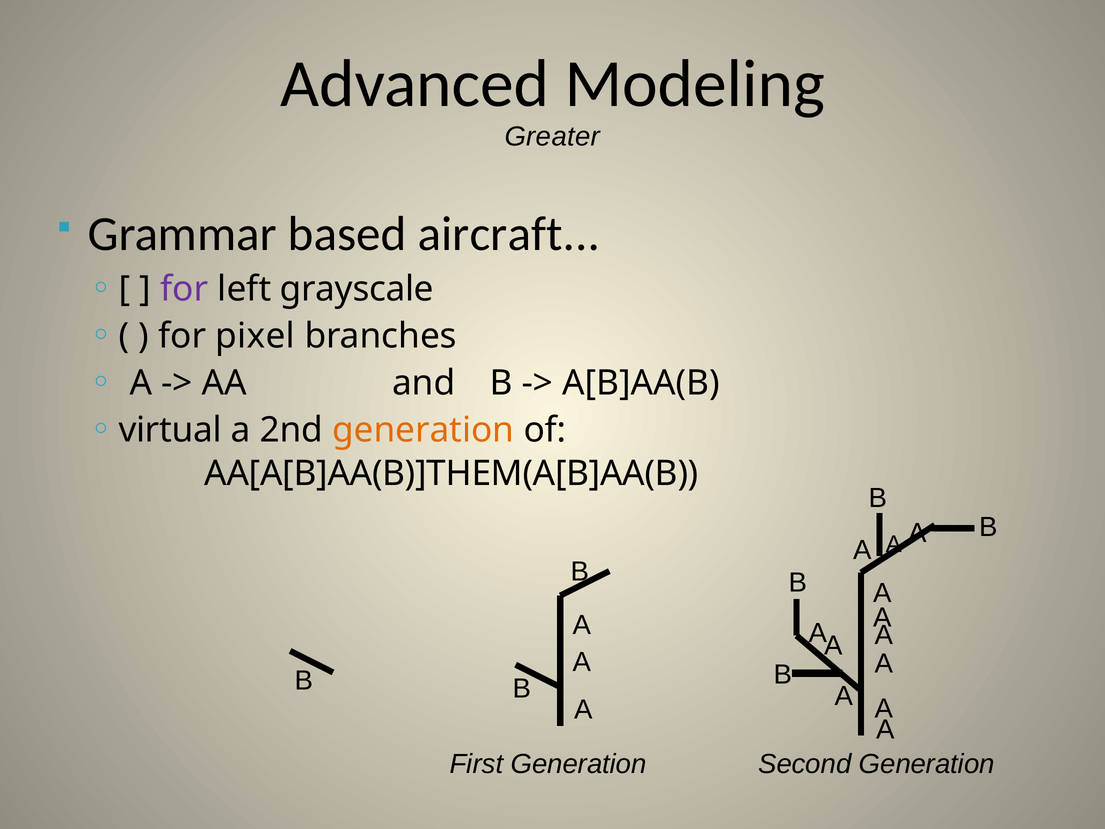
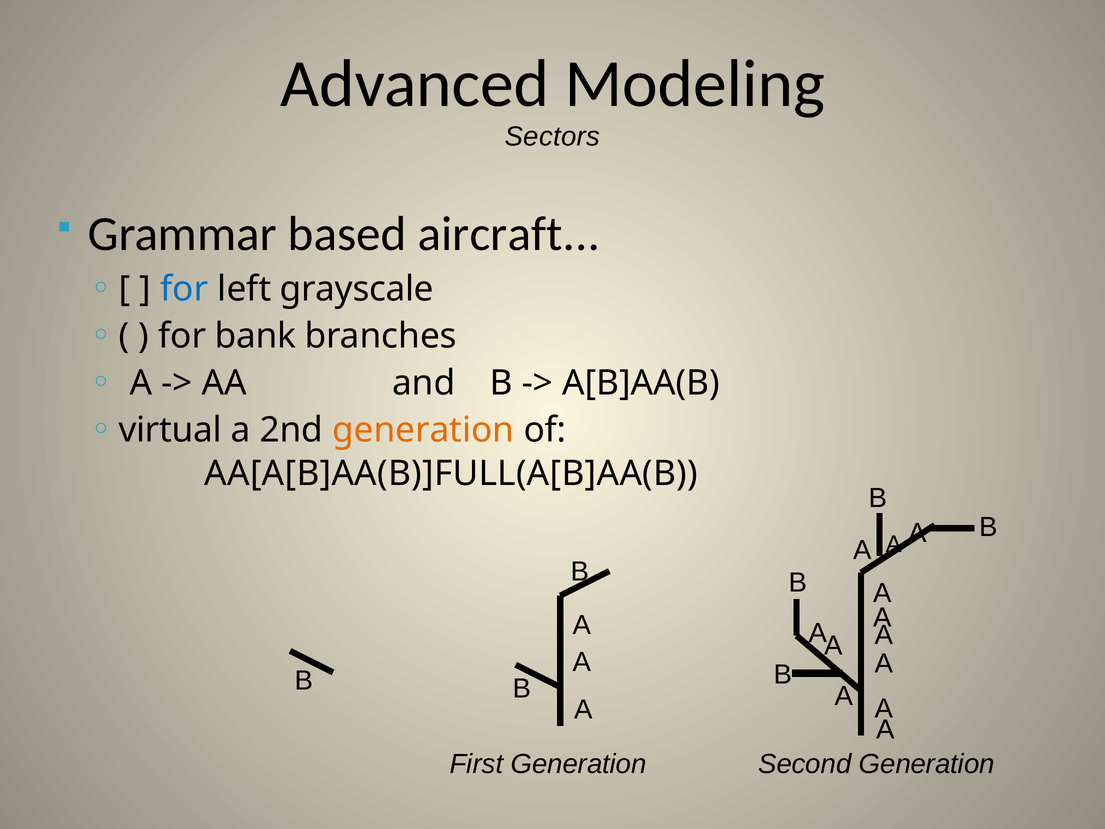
Greater: Greater -> Sectors (552, 137)
for colour: purple -> blue (184, 289)
pixel: pixel -> bank (255, 336)
AA[A[B]AA(B)]THEM(A[B]AA(B: AA[A[B]AA(B)]THEM(A[B]AA(B -> AA[A[B]AA(B)]FULL(A[B]AA(B (451, 473)
